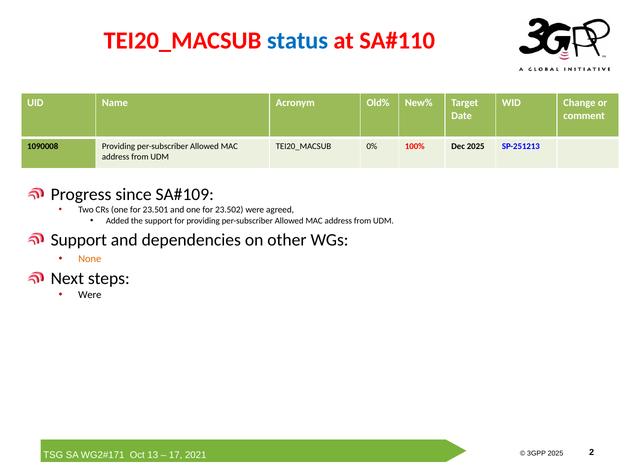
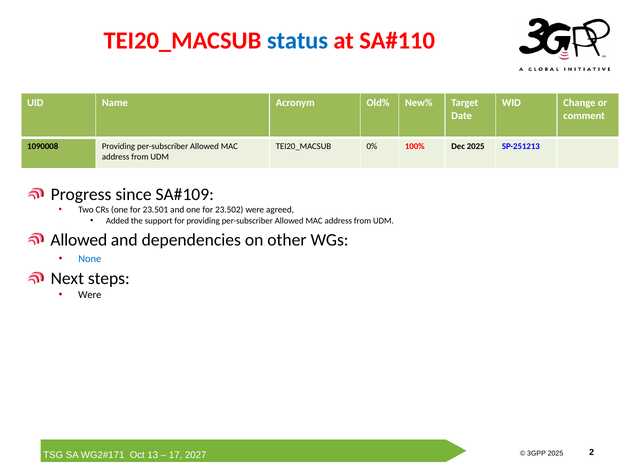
Support: Support -> Allowed (79, 240)
None colour: orange -> blue (90, 259)
2021: 2021 -> 2027 (196, 456)
